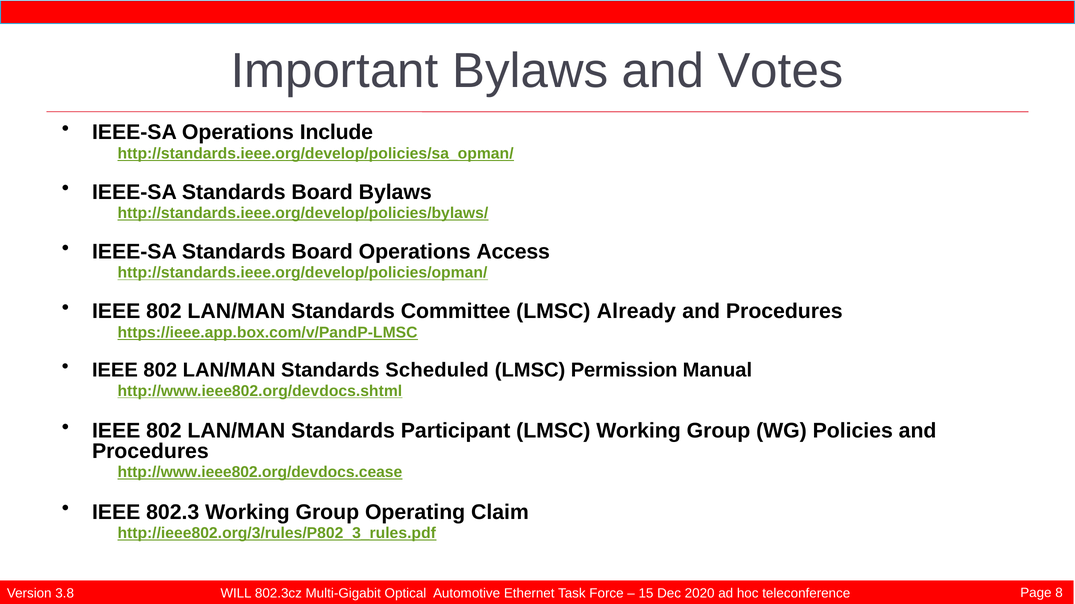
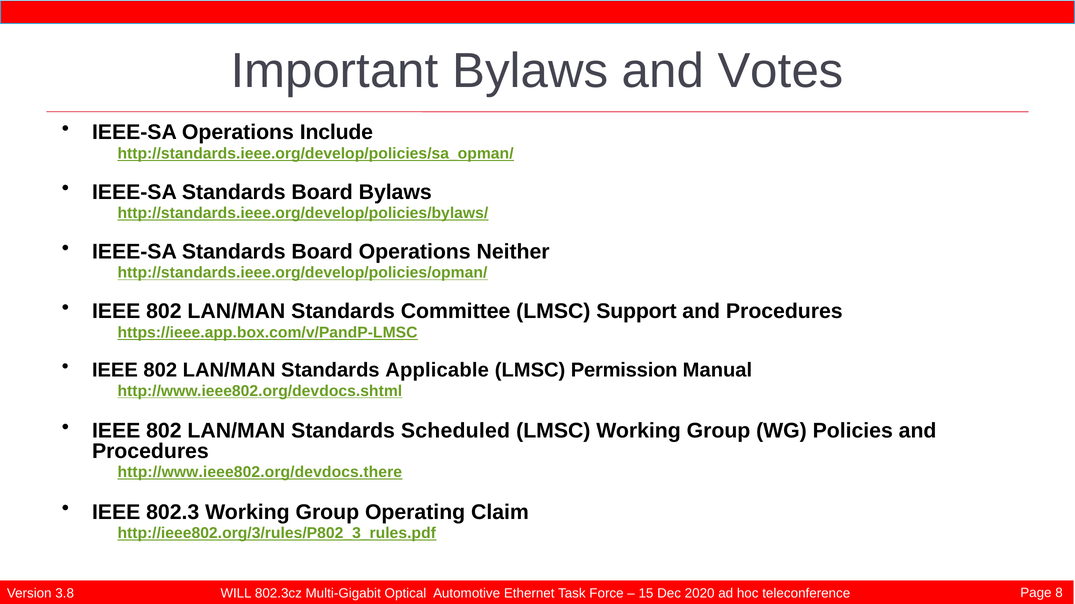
Access: Access -> Neither (513, 252)
Already: Already -> Support (637, 312)
Scheduled: Scheduled -> Applicable (437, 371)
Participant: Participant -> Scheduled (455, 431)
http://www.ieee802.org/devdocs.cease: http://www.ieee802.org/devdocs.cease -> http://www.ieee802.org/devdocs.there (260, 473)
